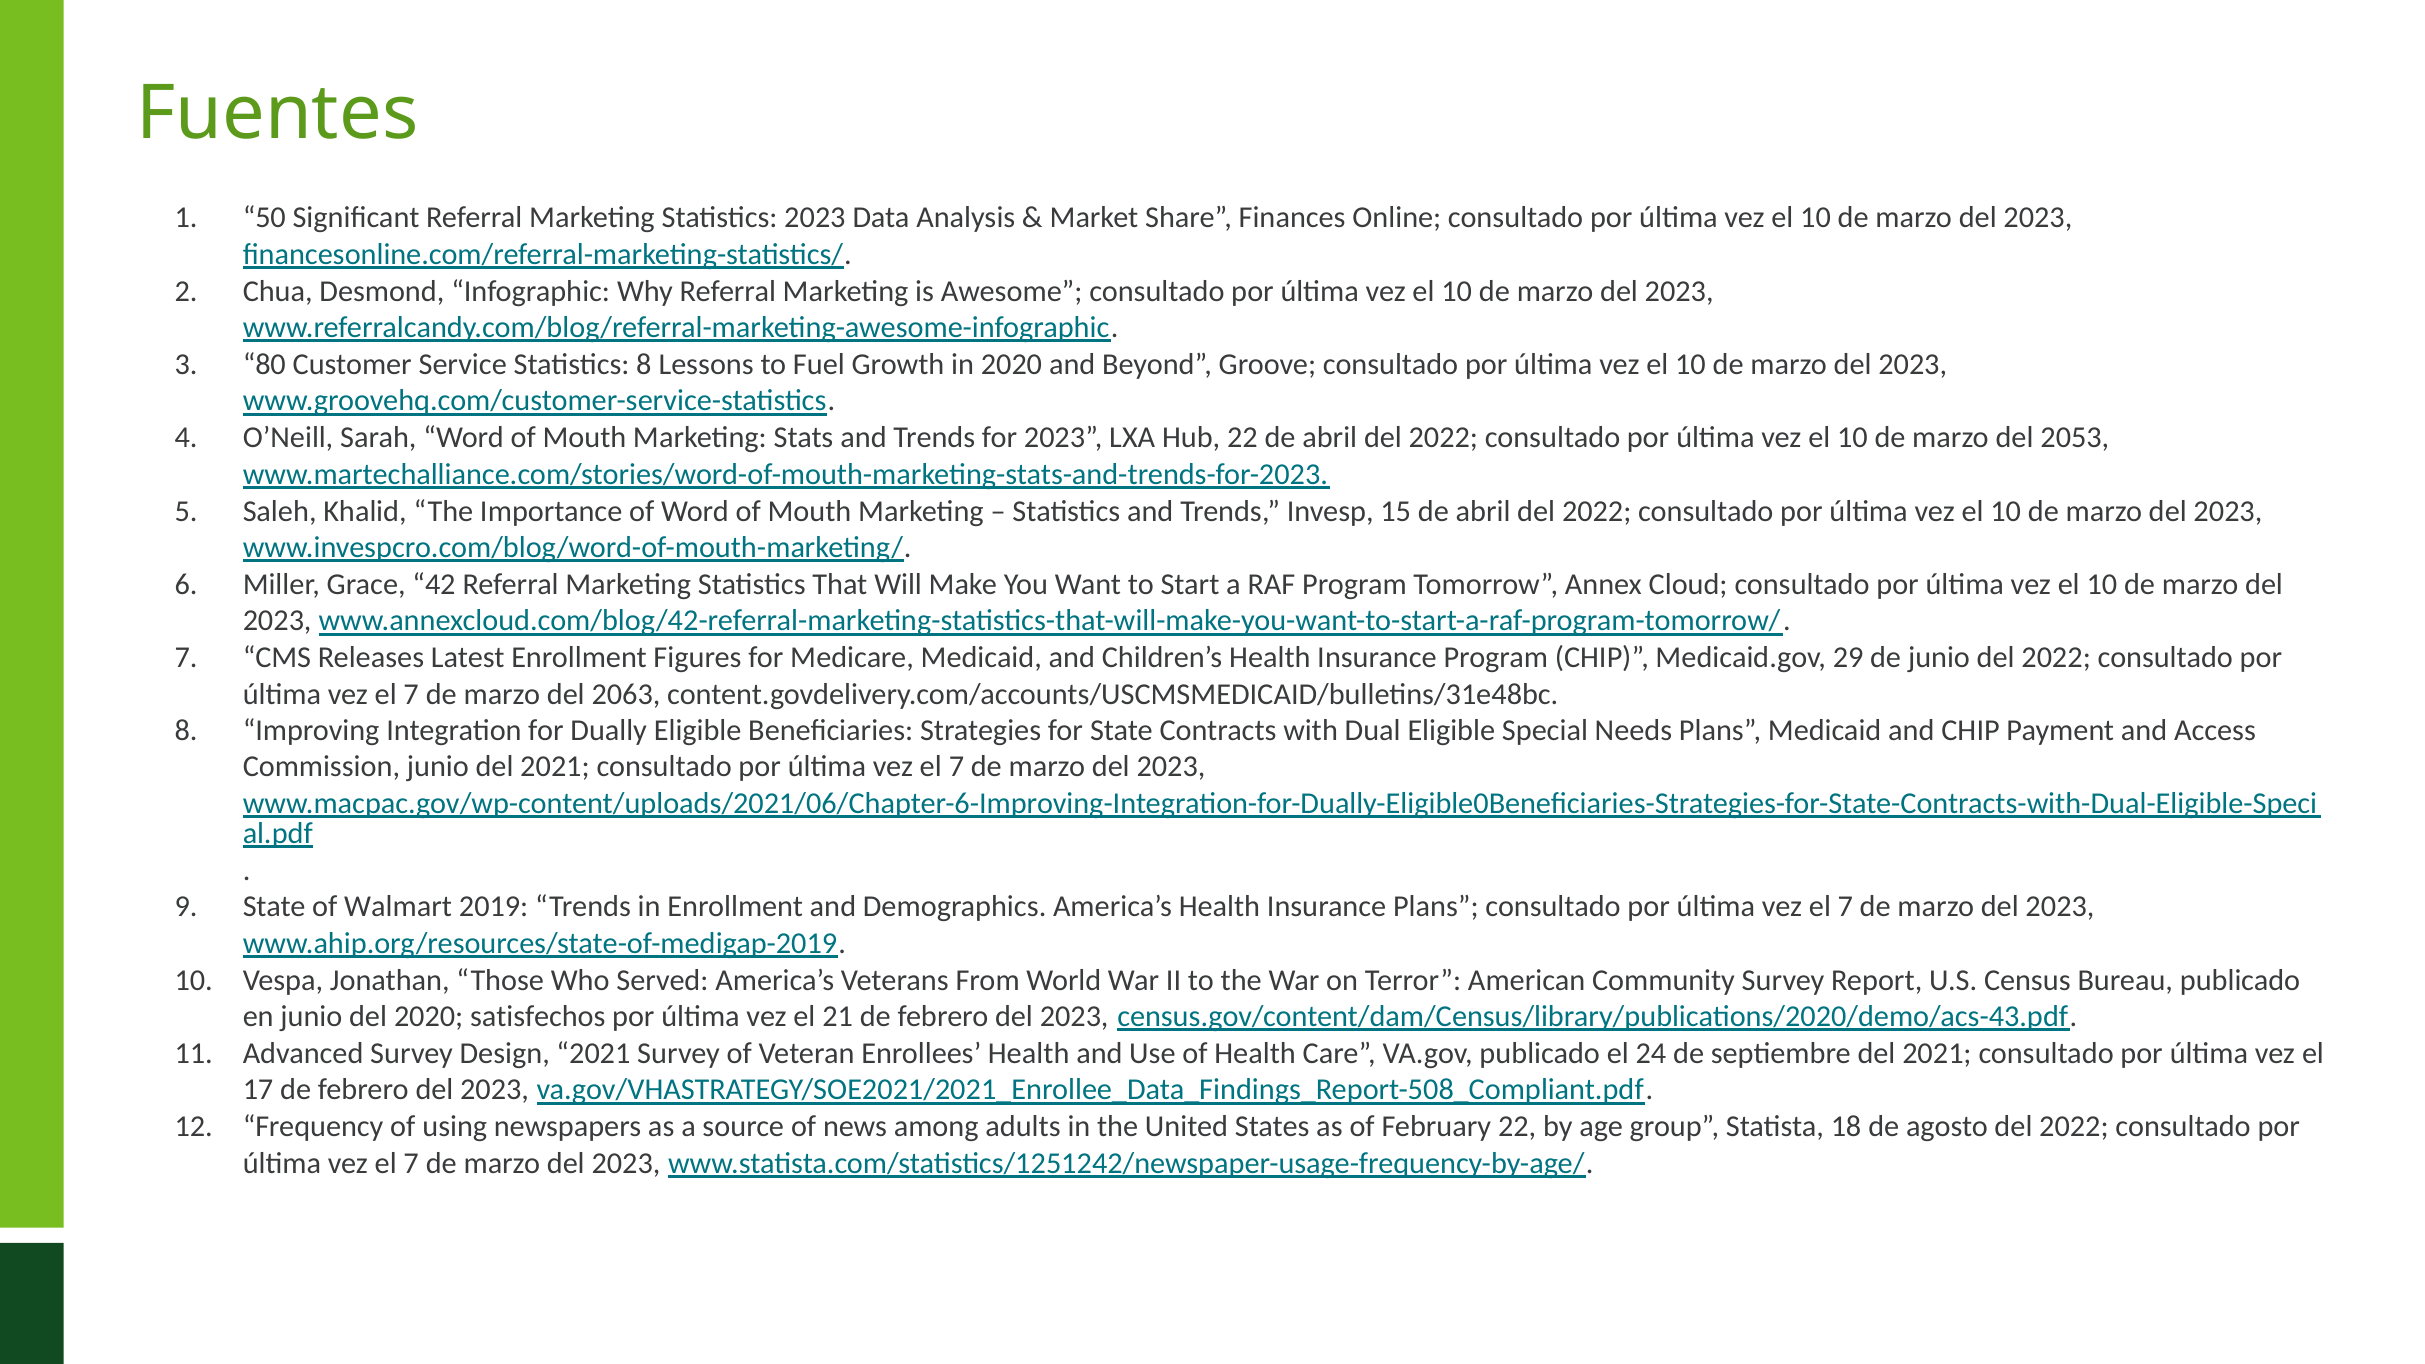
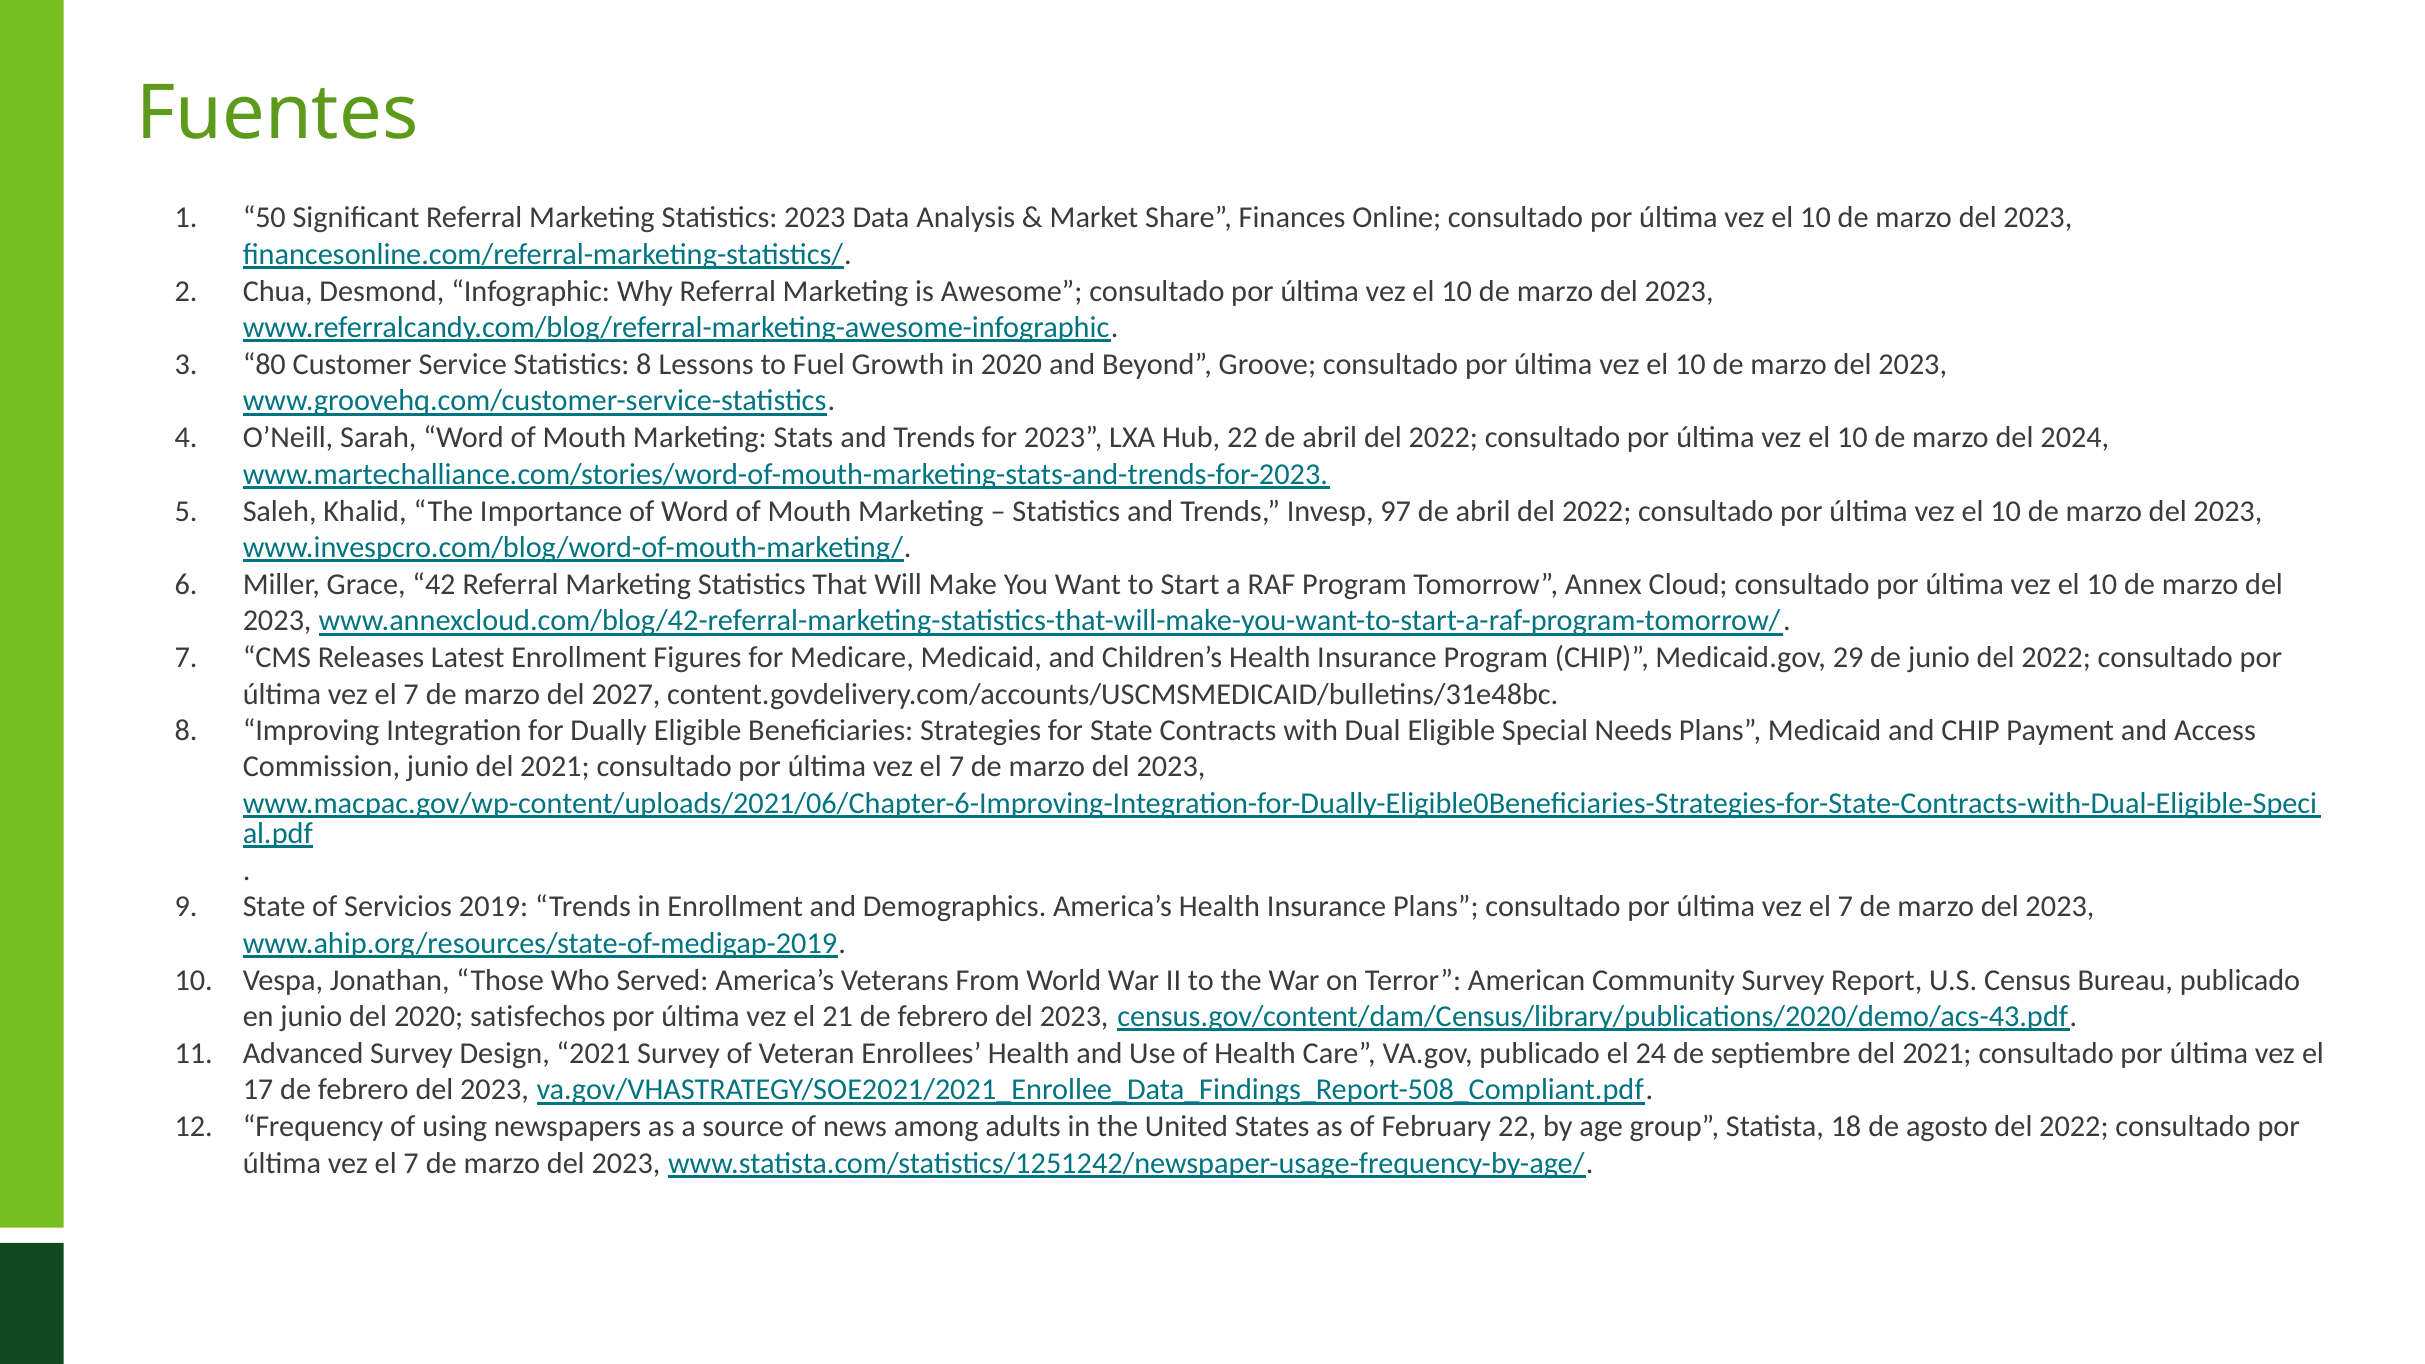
2053: 2053 -> 2024 (2075, 438)
15: 15 -> 97 (1396, 511)
2063: 2063 -> 2027 (626, 694)
Walmart: Walmart -> Servicios (398, 907)
